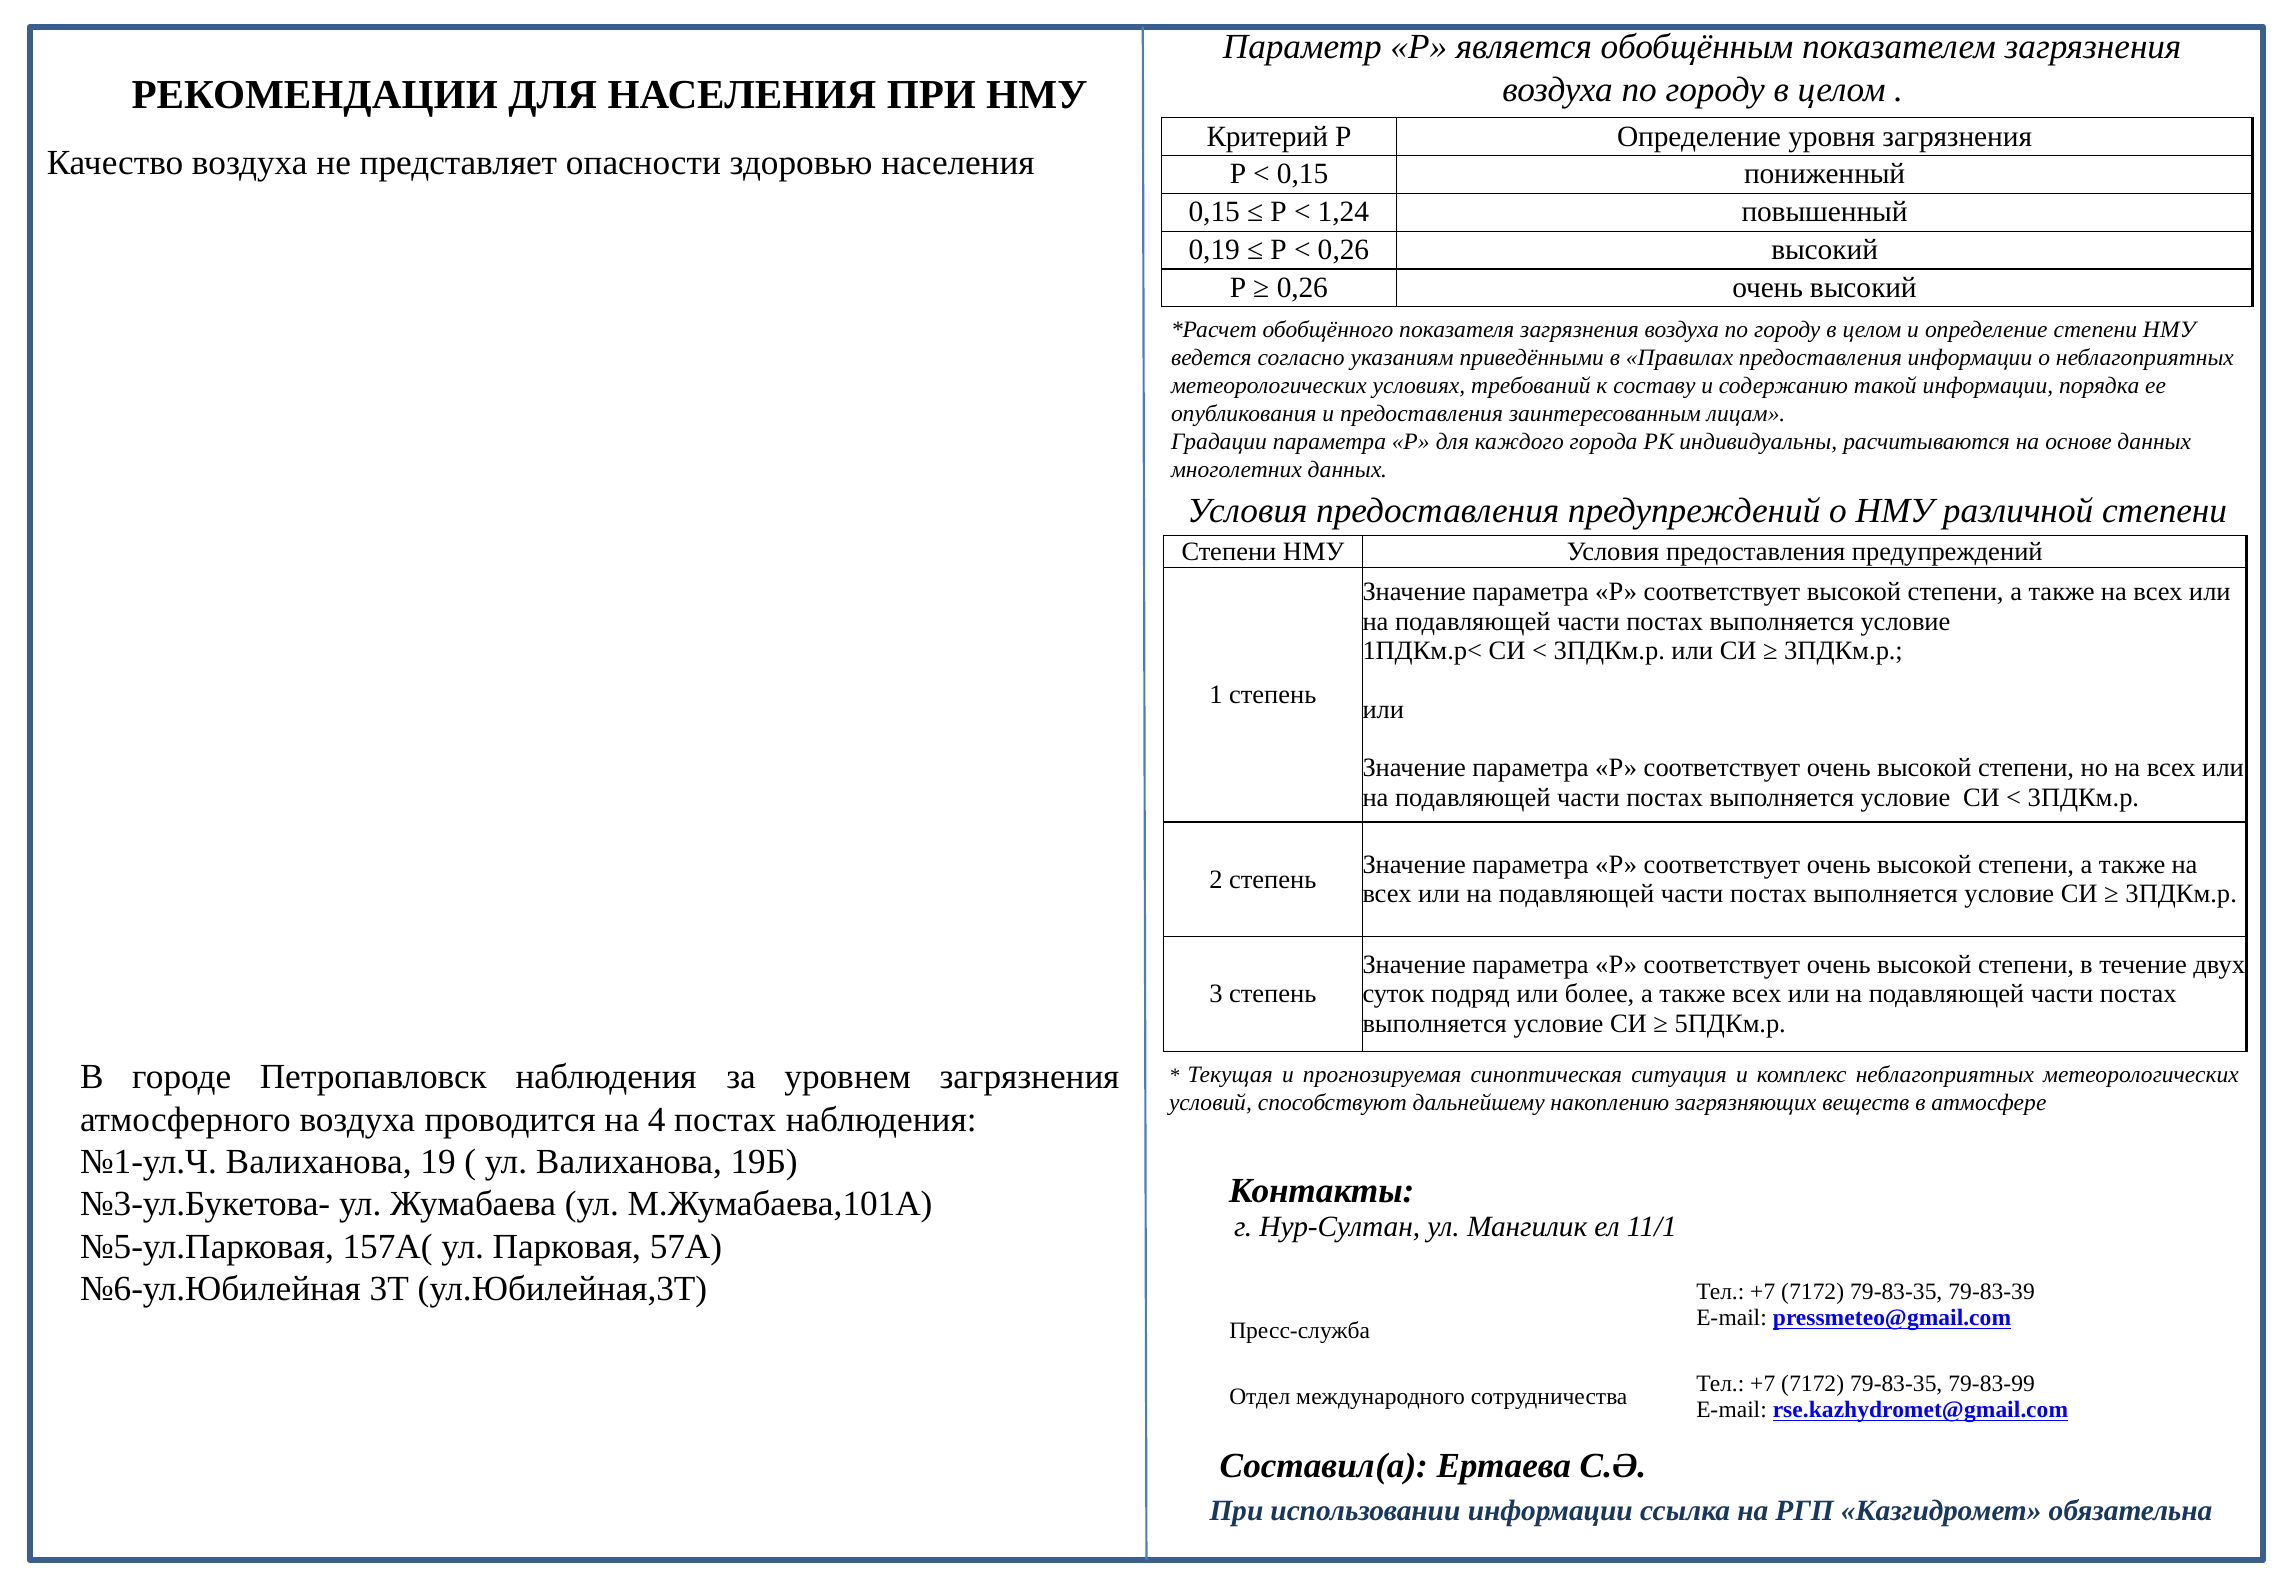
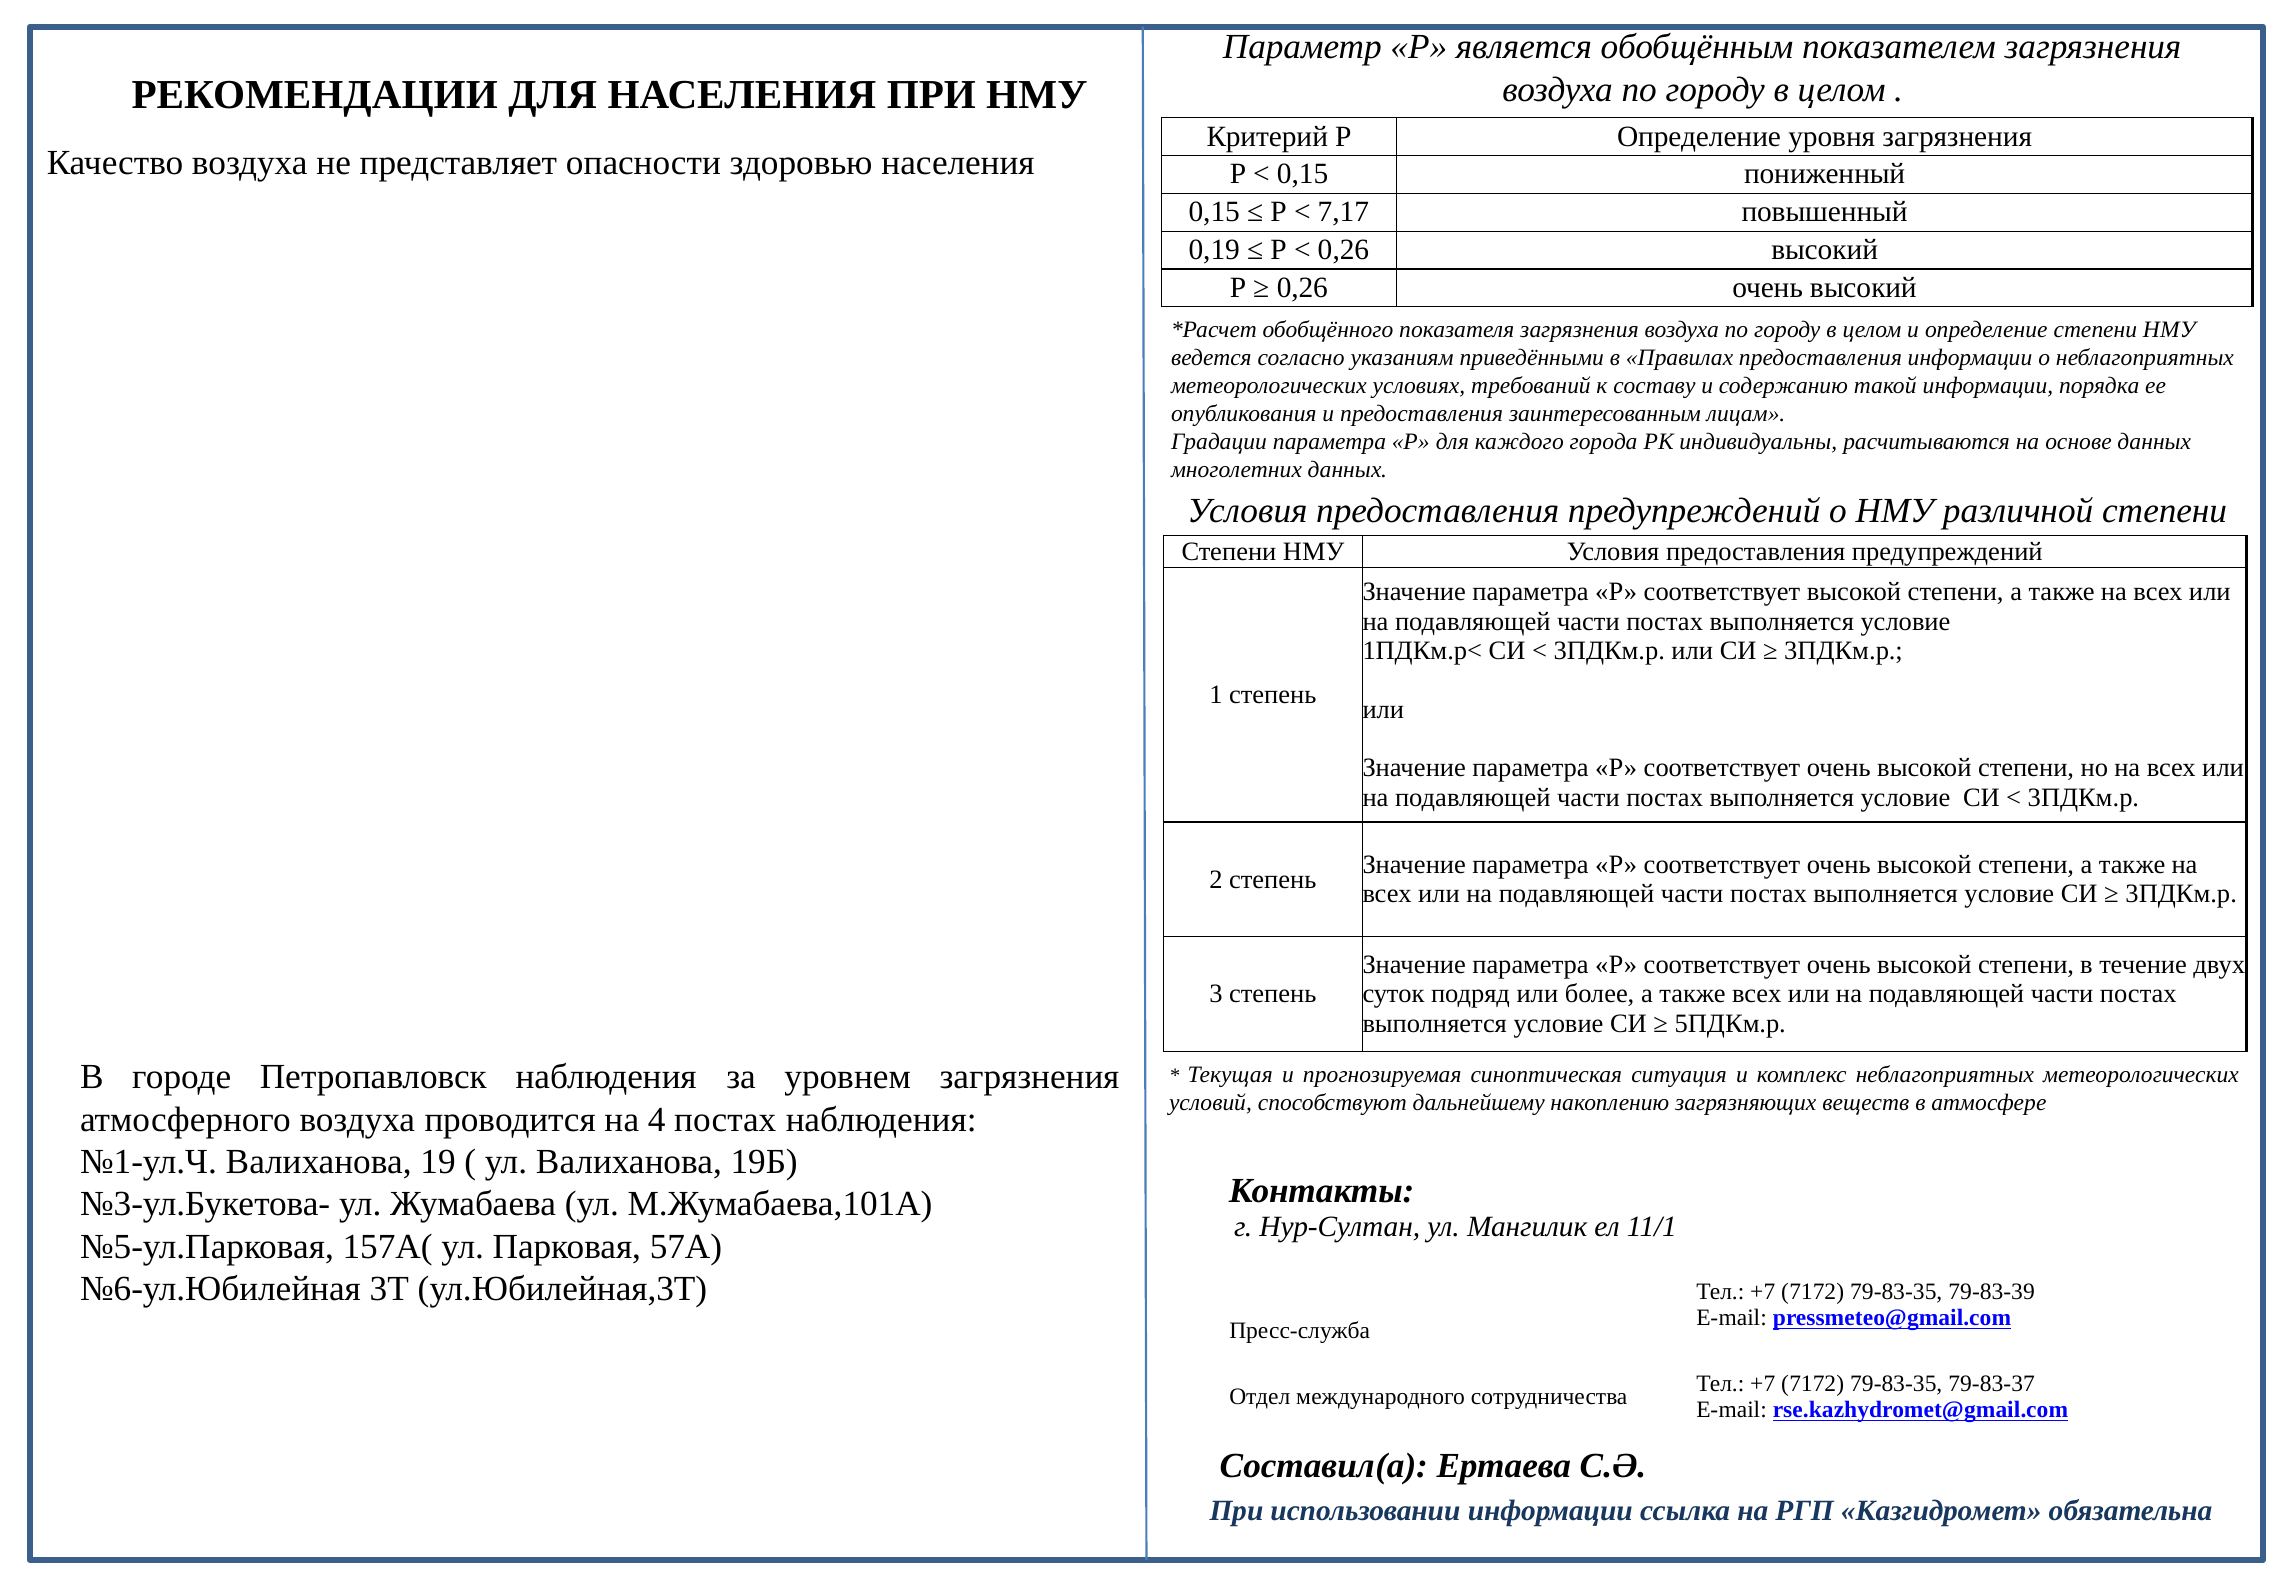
1,24: 1,24 -> 7,17 (1343, 212)
79-83-99: 79-83-99 -> 79-83-37 (1992, 1384)
